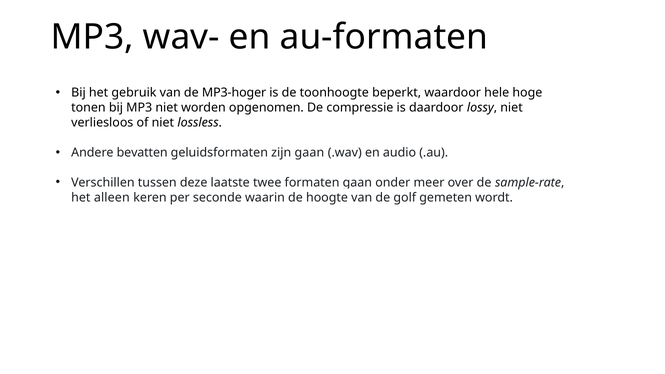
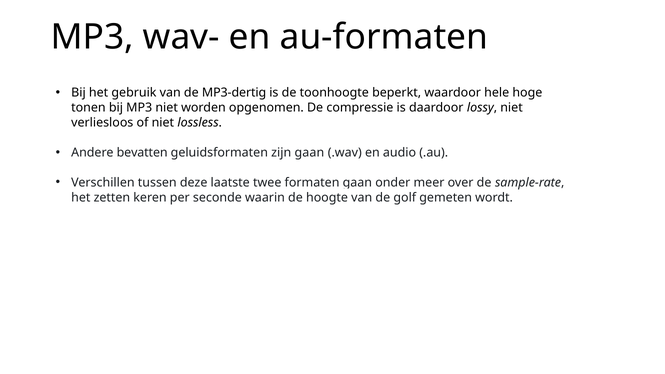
MP3-hoger: MP3-hoger -> MP3-dertig (234, 93)
alleen: alleen -> zetten (112, 197)
